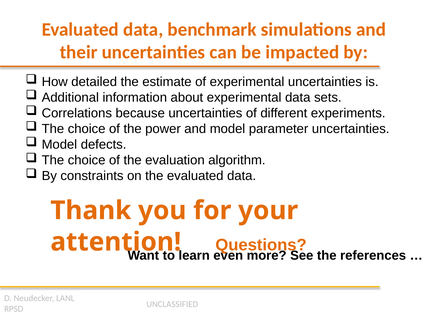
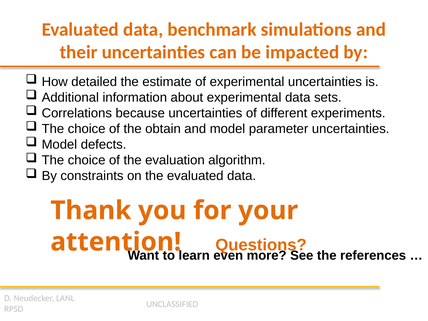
power: power -> obtain (163, 129)
